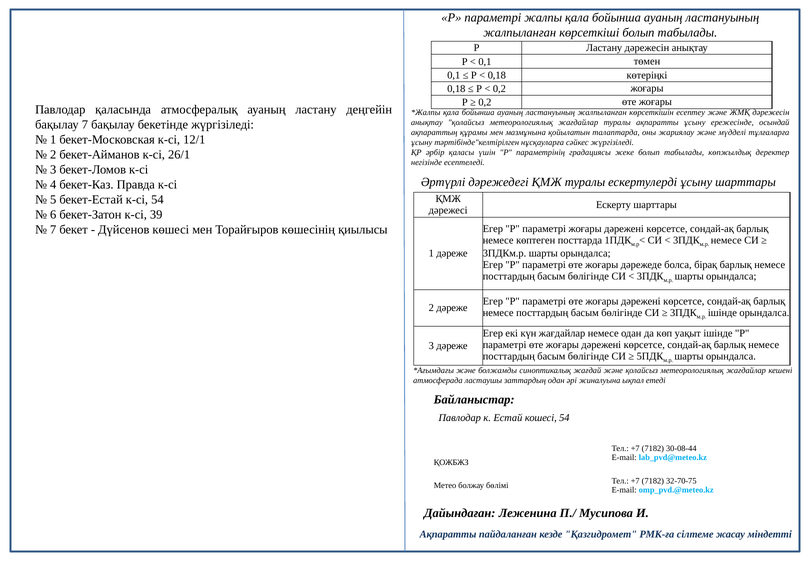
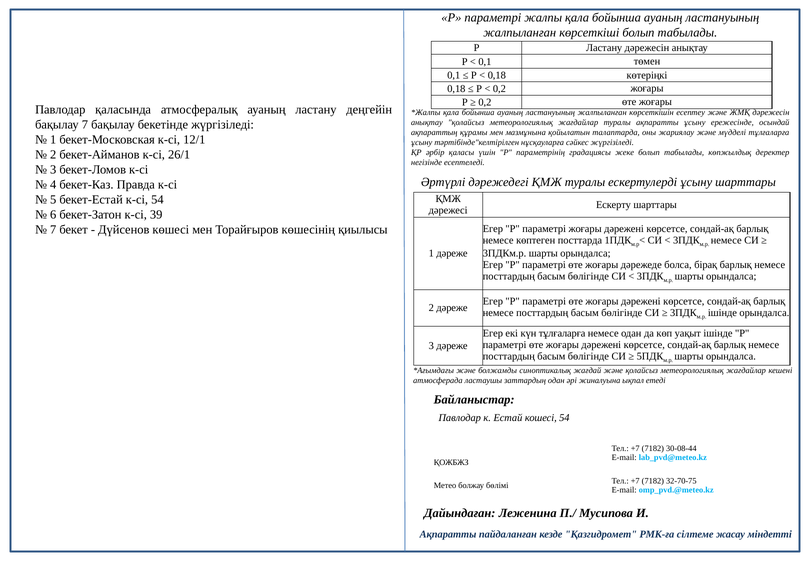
күн жағдайлар: жағдайлар -> тұлғаларға (562, 333)
